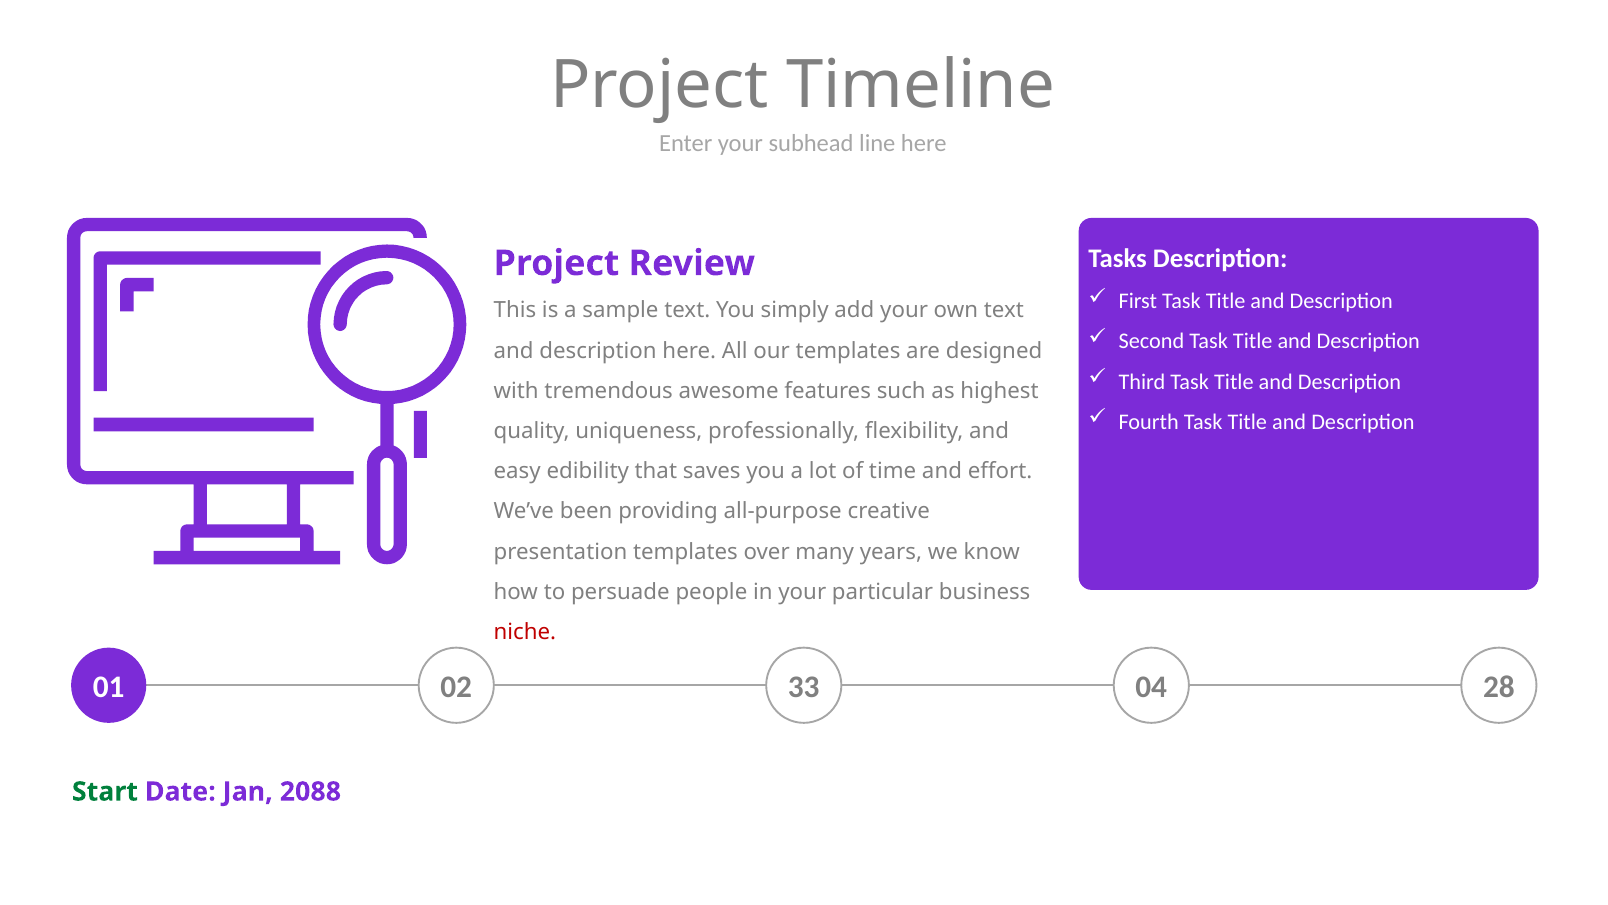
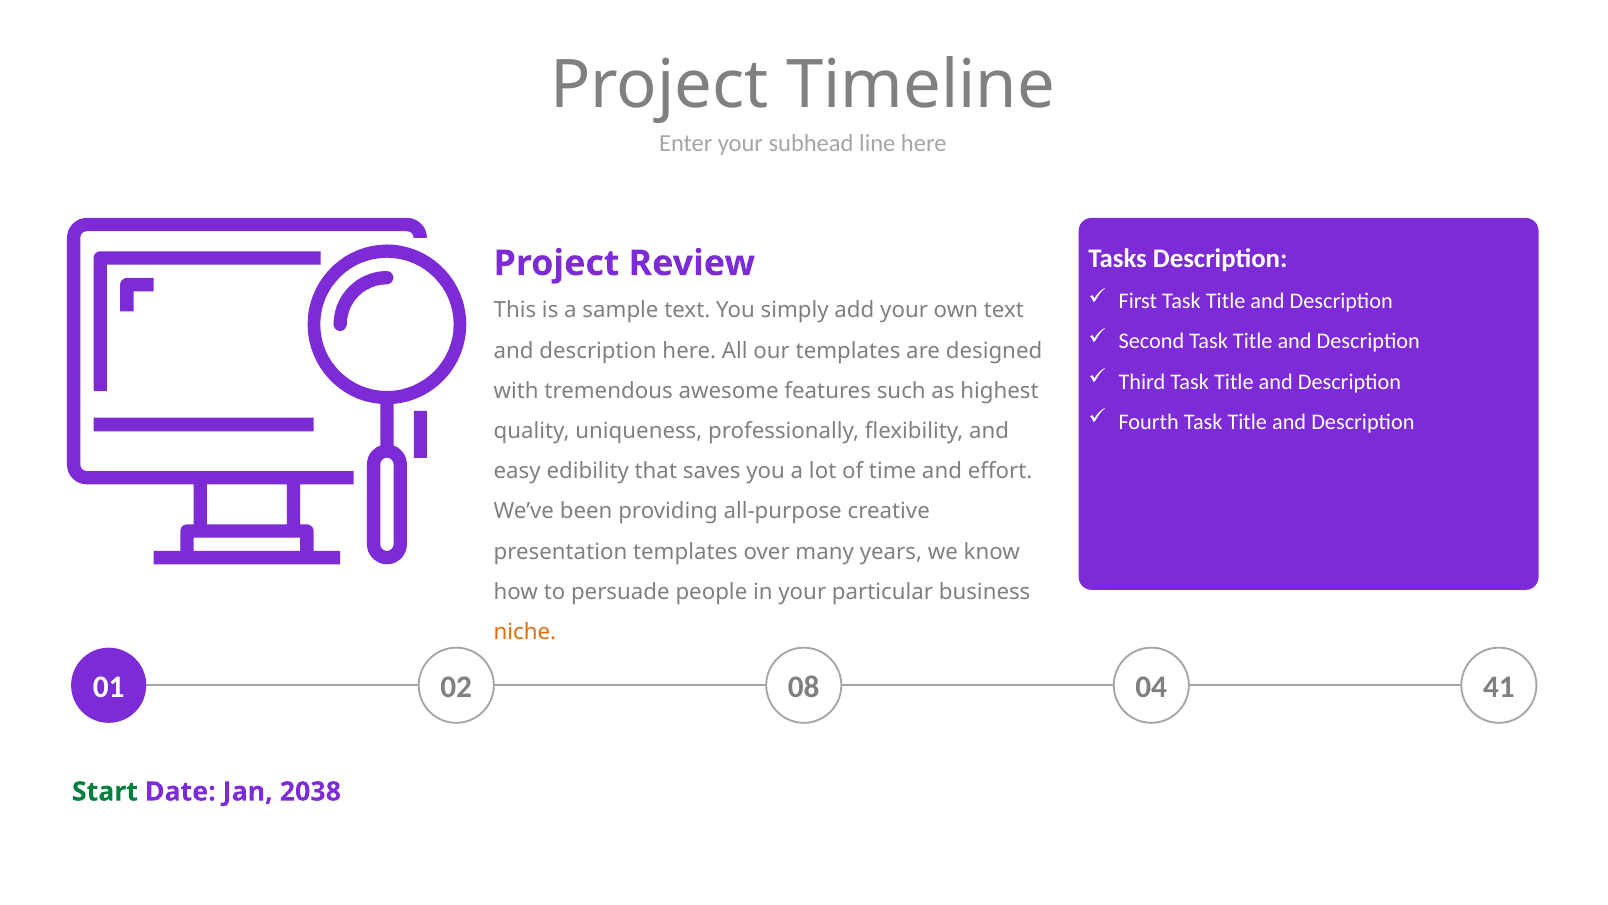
niche colour: red -> orange (525, 632)
33: 33 -> 08 (804, 687)
28: 28 -> 41 (1499, 687)
2088: 2088 -> 2038 (310, 791)
